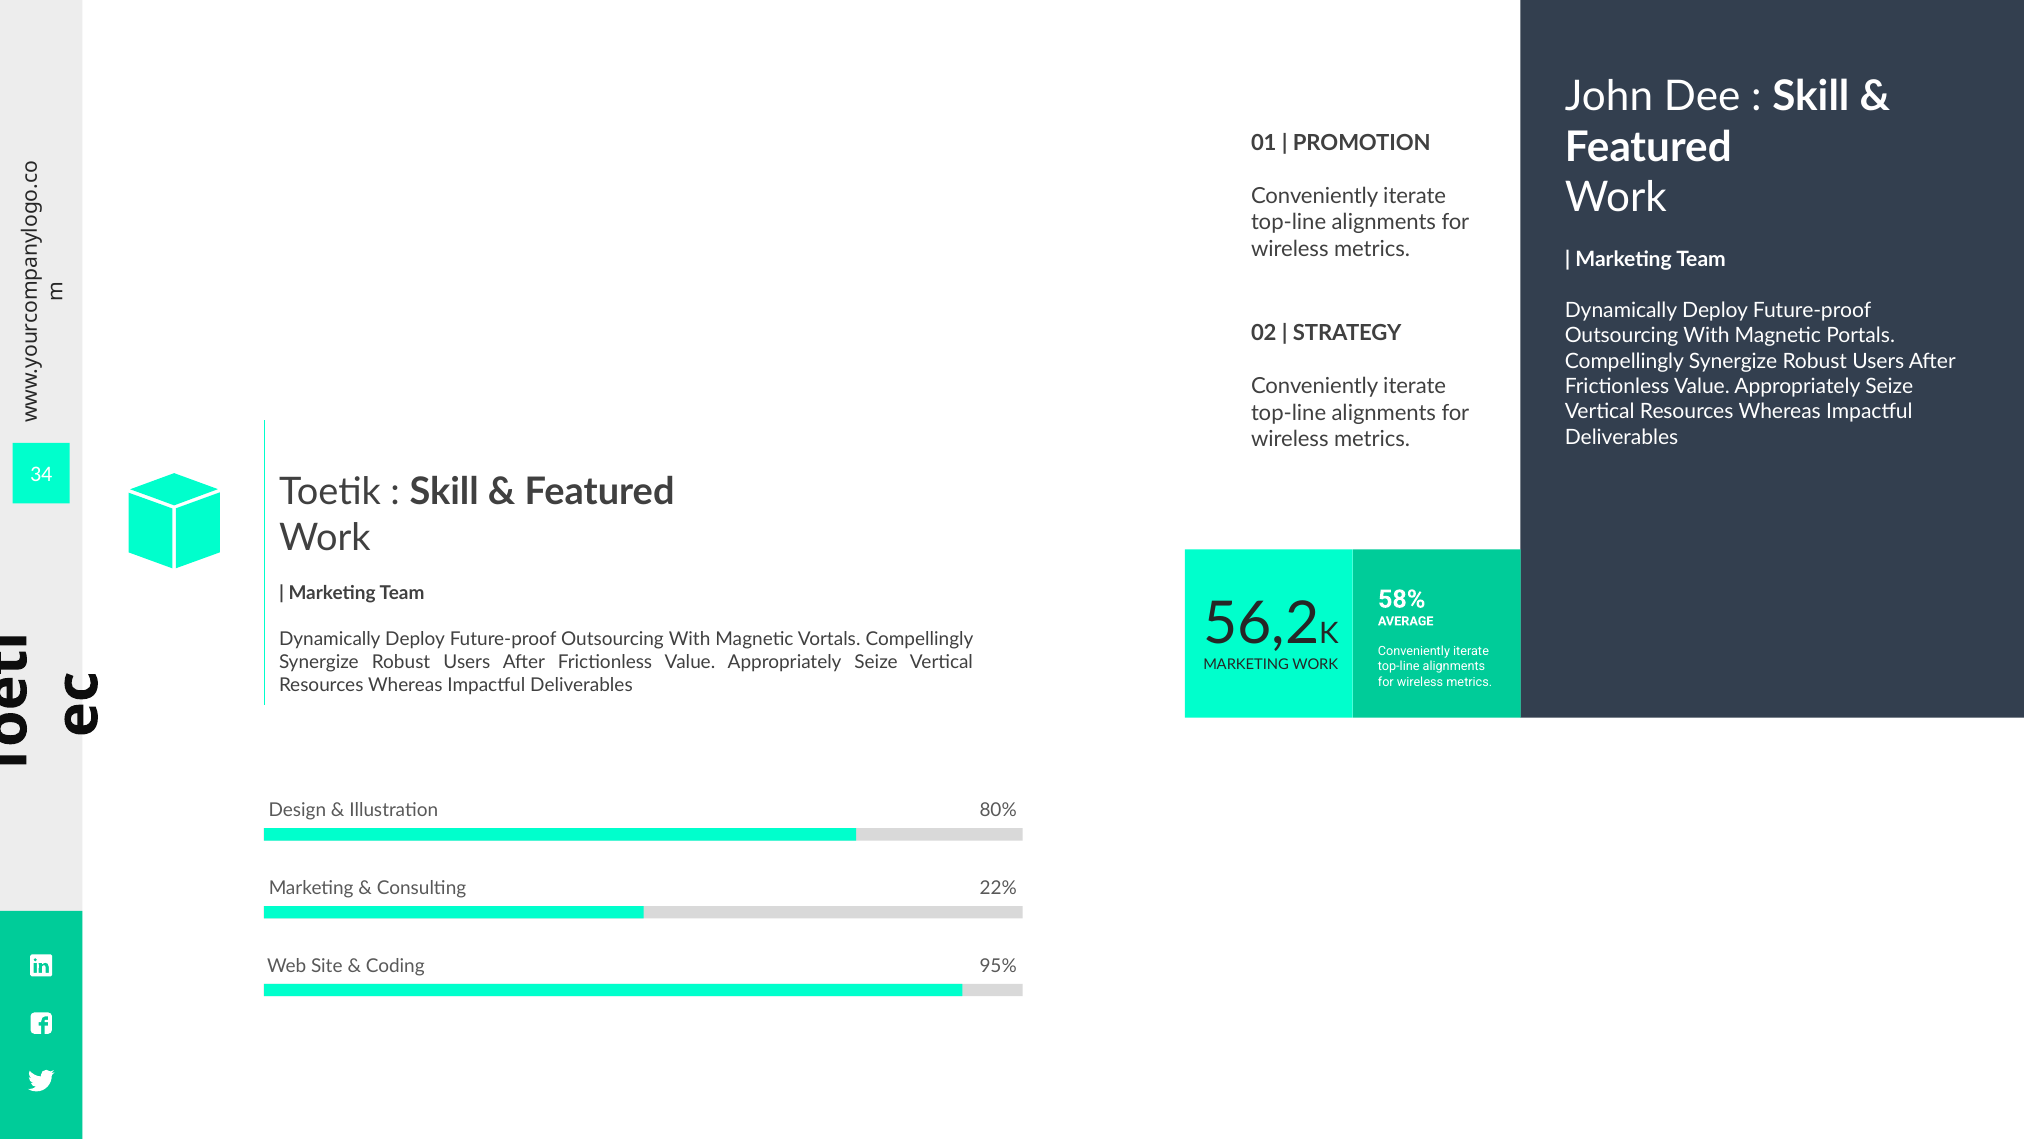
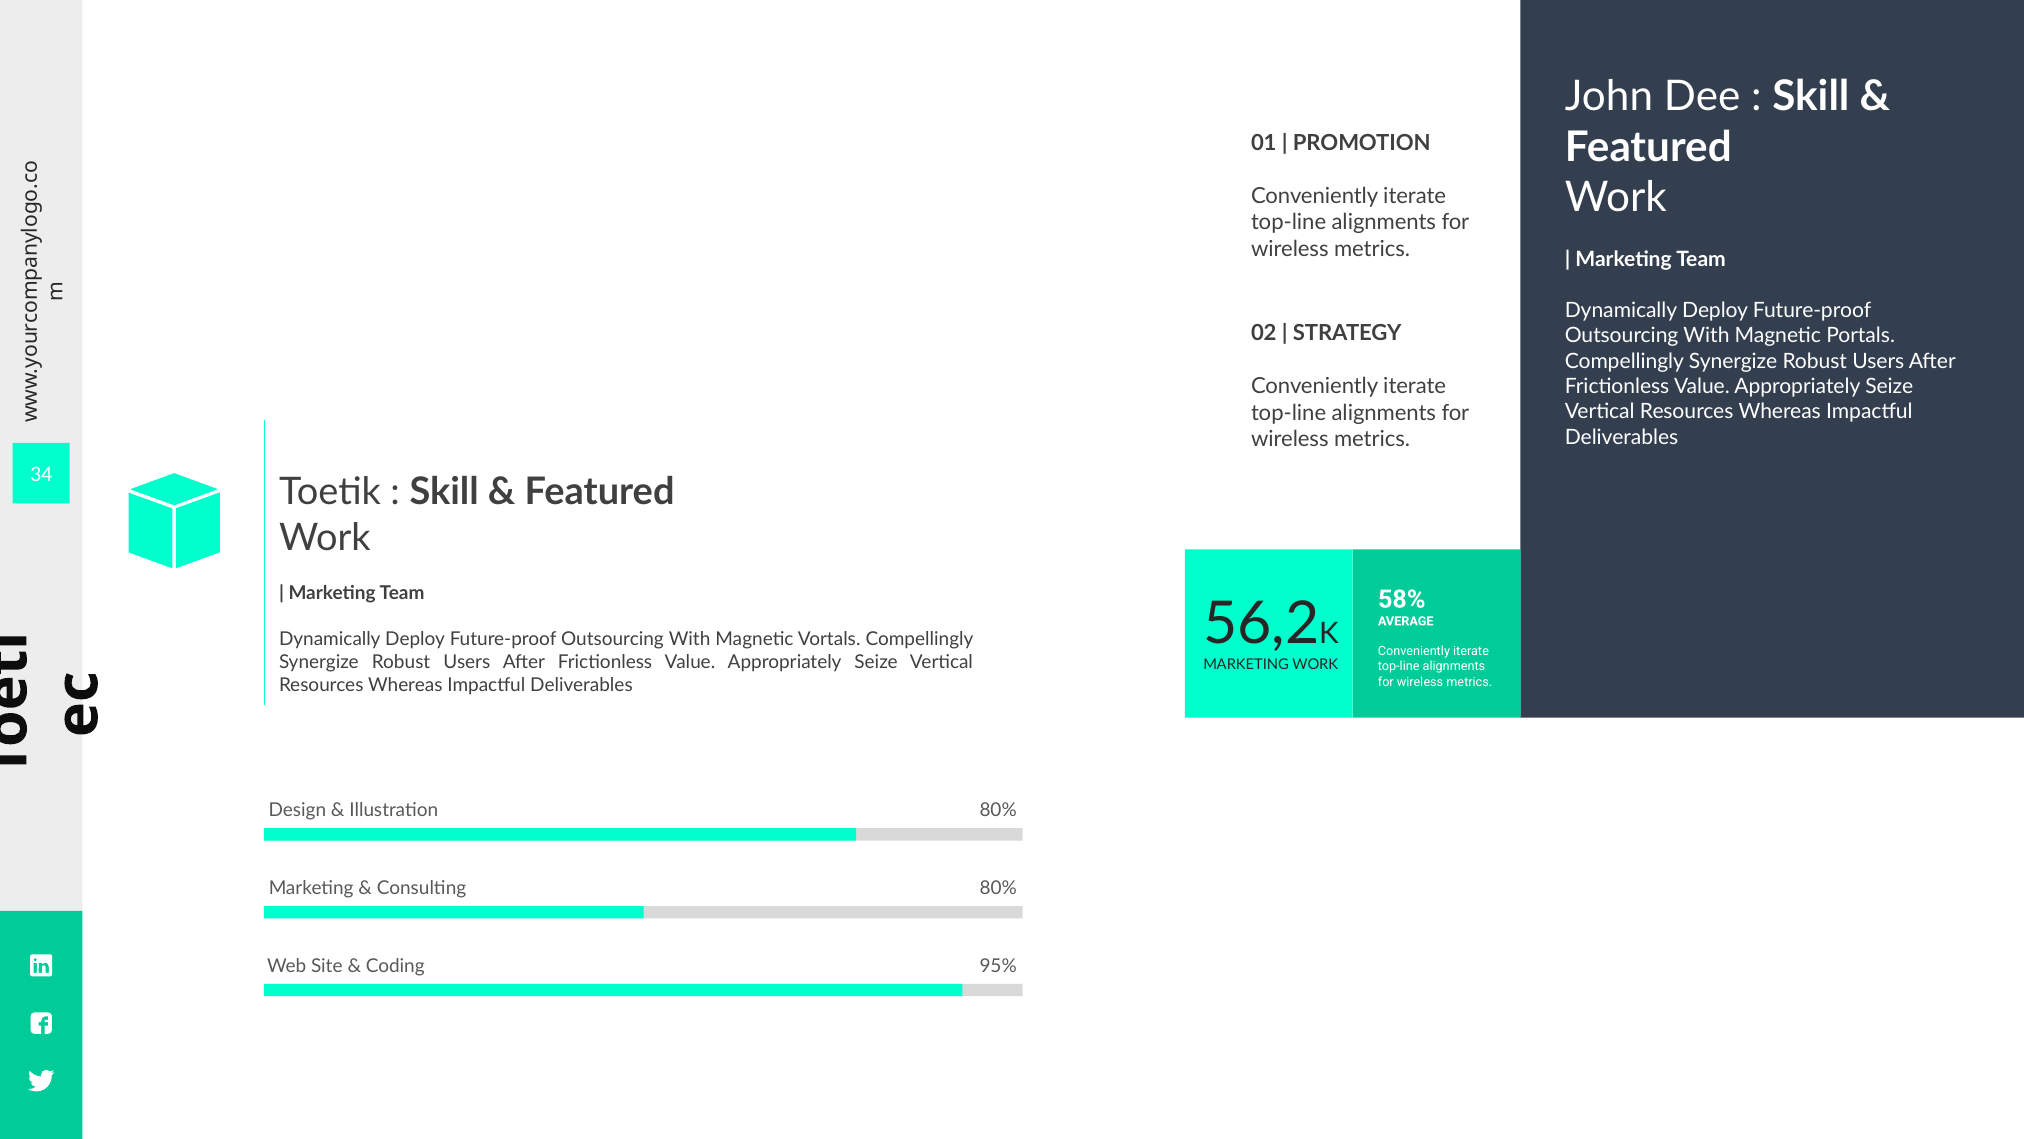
Consulting 22%: 22% -> 80% (998, 887)
